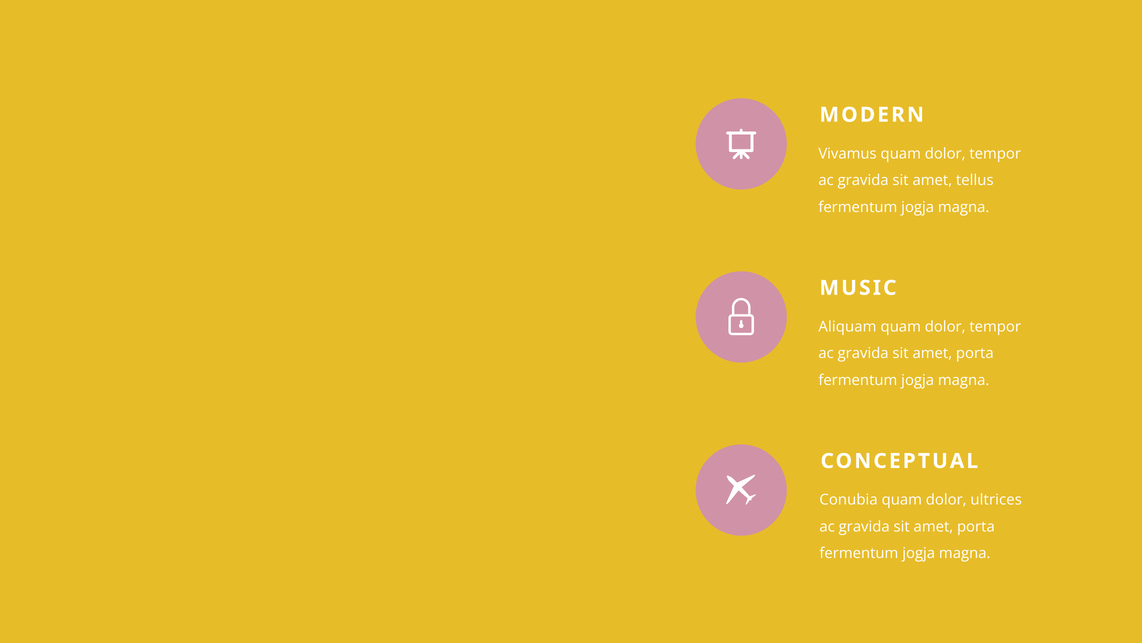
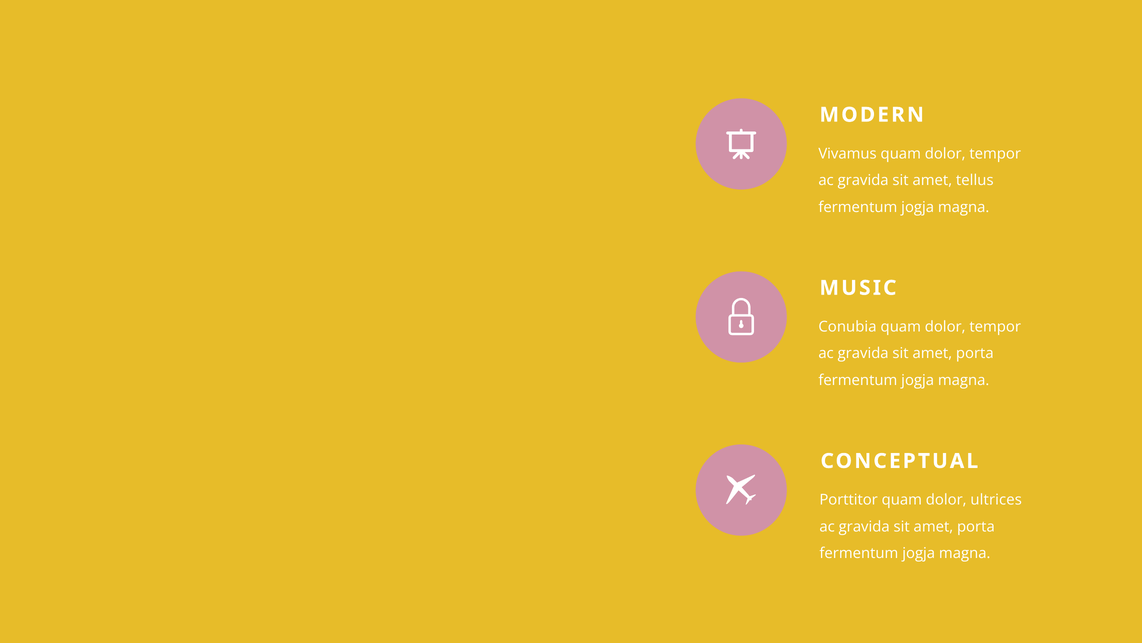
Aliquam: Aliquam -> Conubia (847, 326)
Conubia: Conubia -> Porttitor (849, 499)
